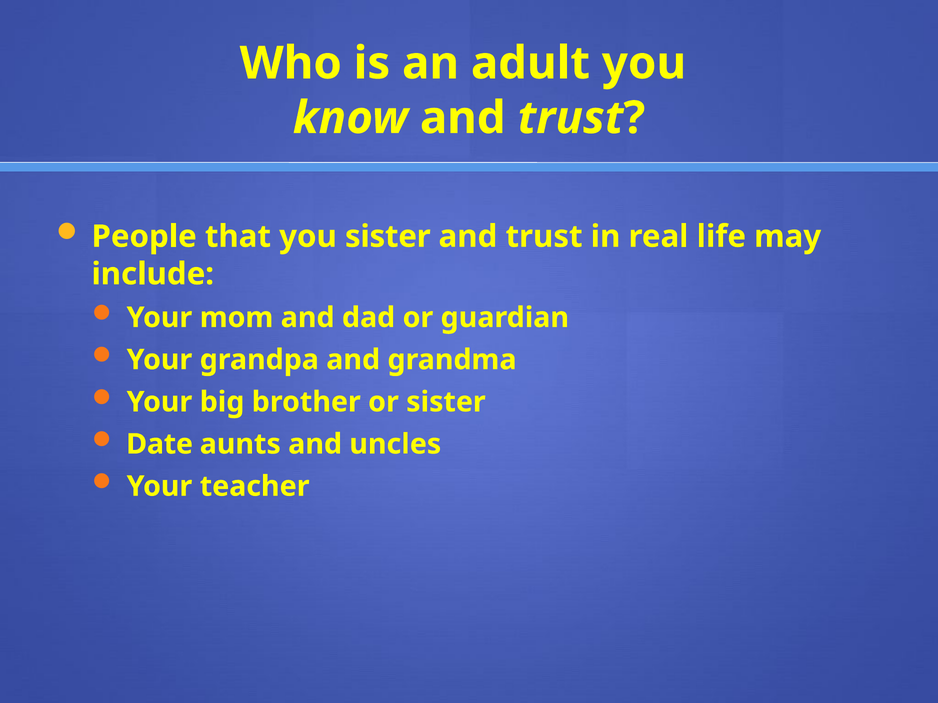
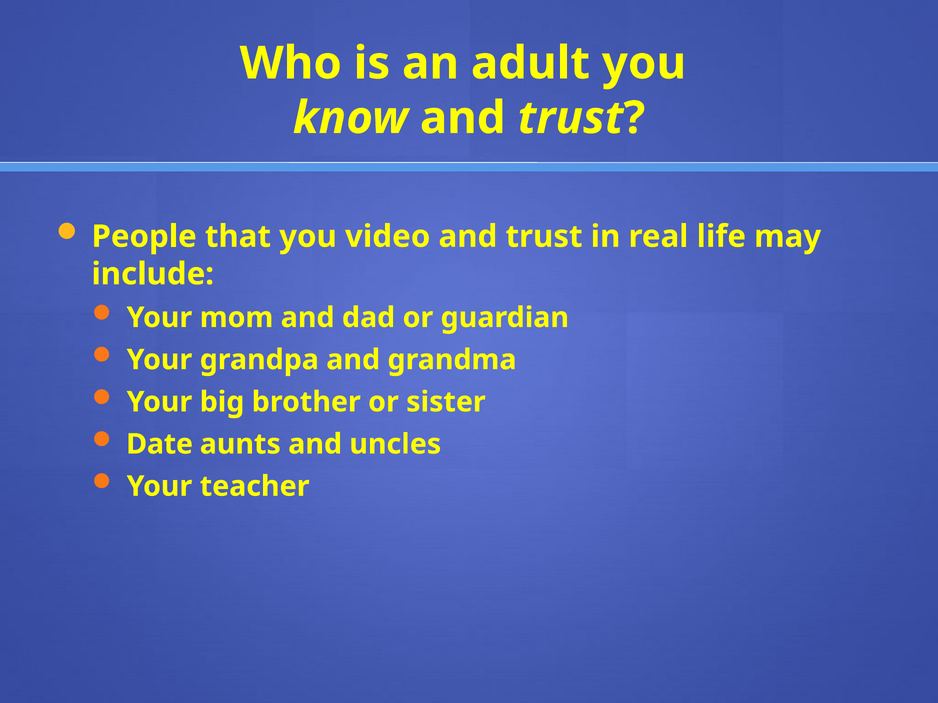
you sister: sister -> video (388, 237)
